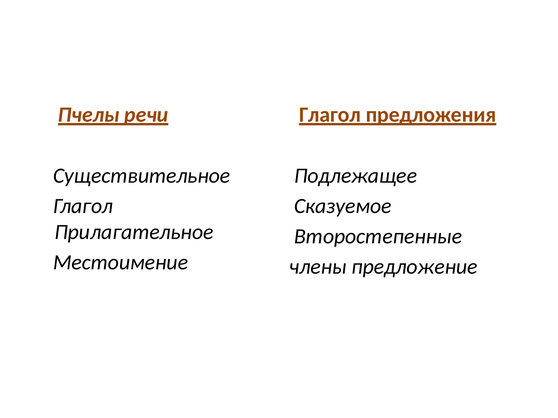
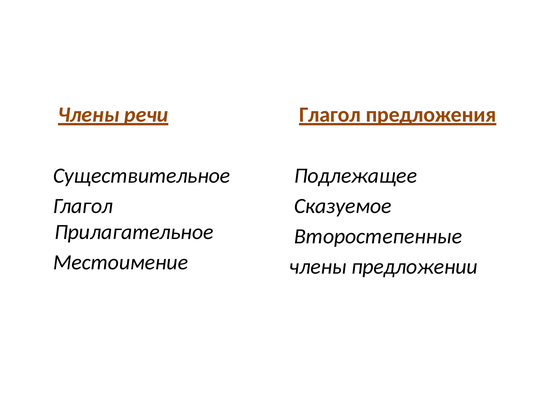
Пчелы: Пчелы -> Члены (89, 115)
предложение: предложение -> предложении (415, 267)
